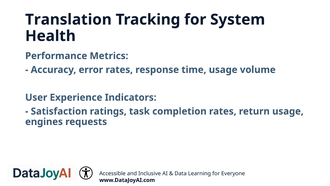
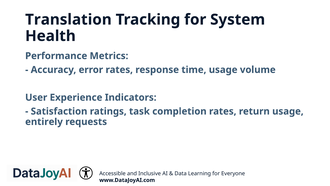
engines: engines -> entirely (44, 122)
